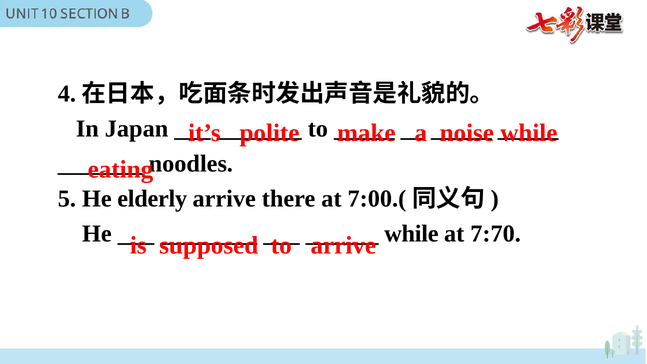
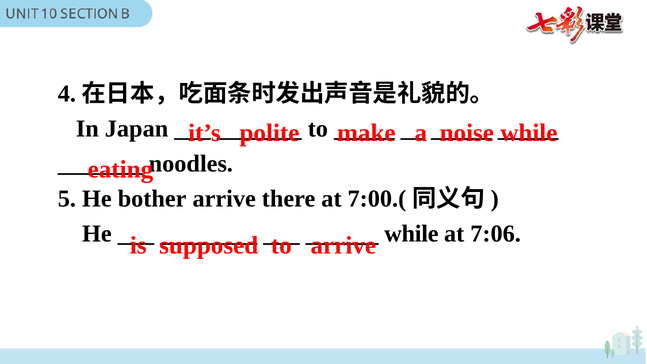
elderly: elderly -> bother (152, 199)
7:70: 7:70 -> 7:06 (496, 234)
